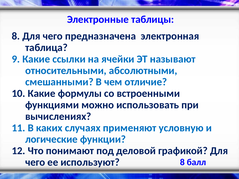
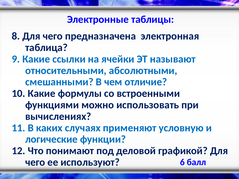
используют 8: 8 -> 6 (182, 162)
